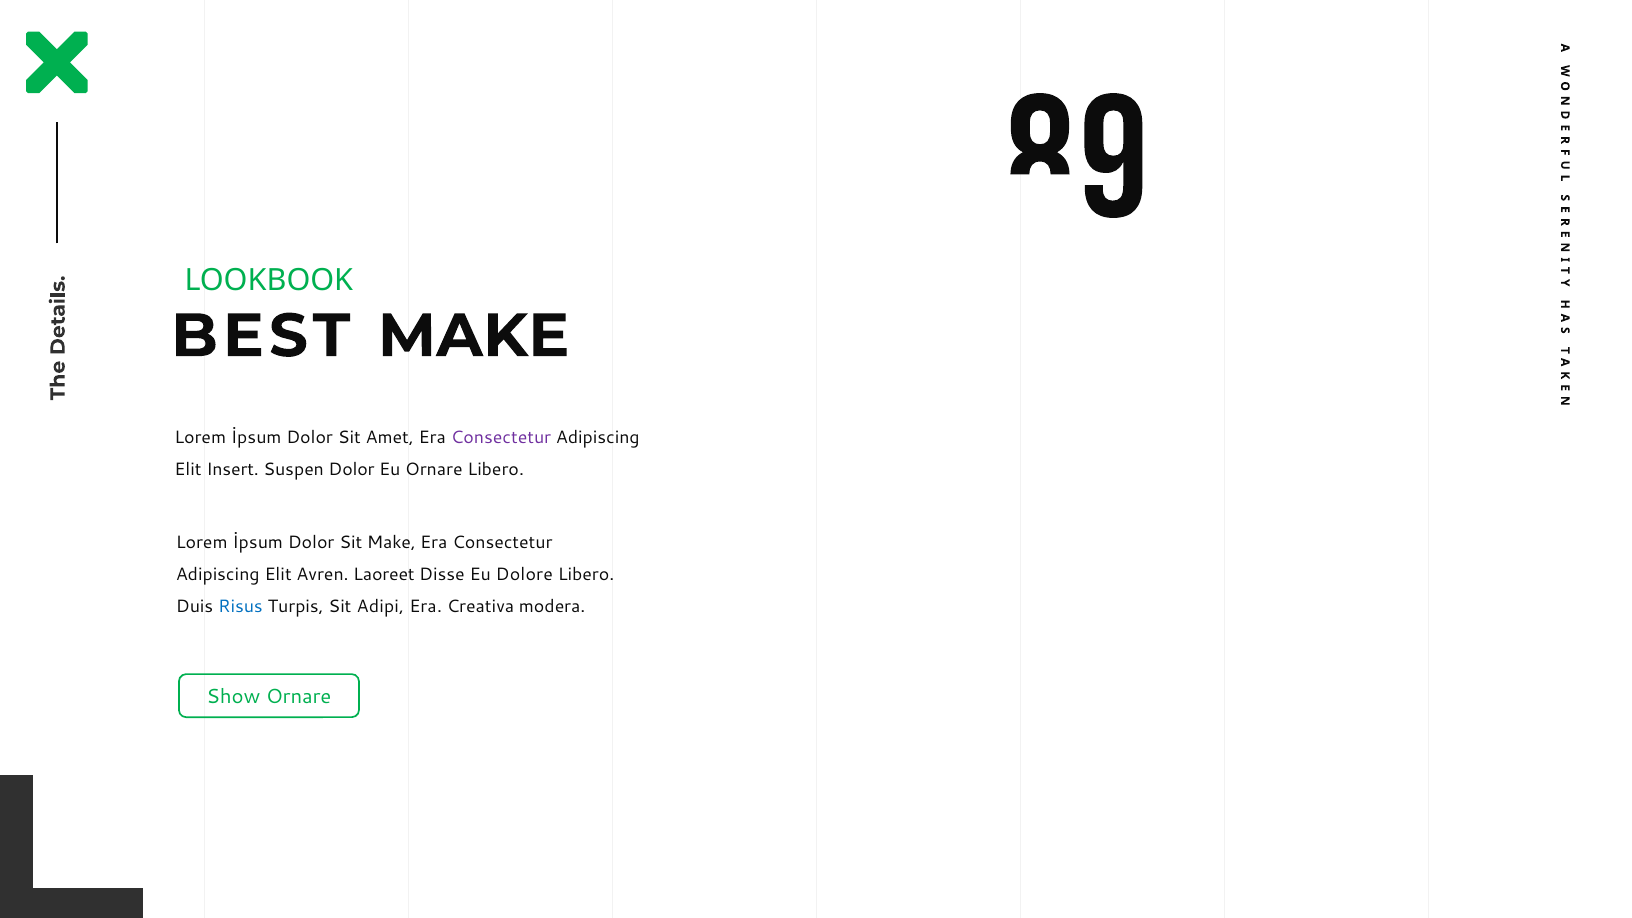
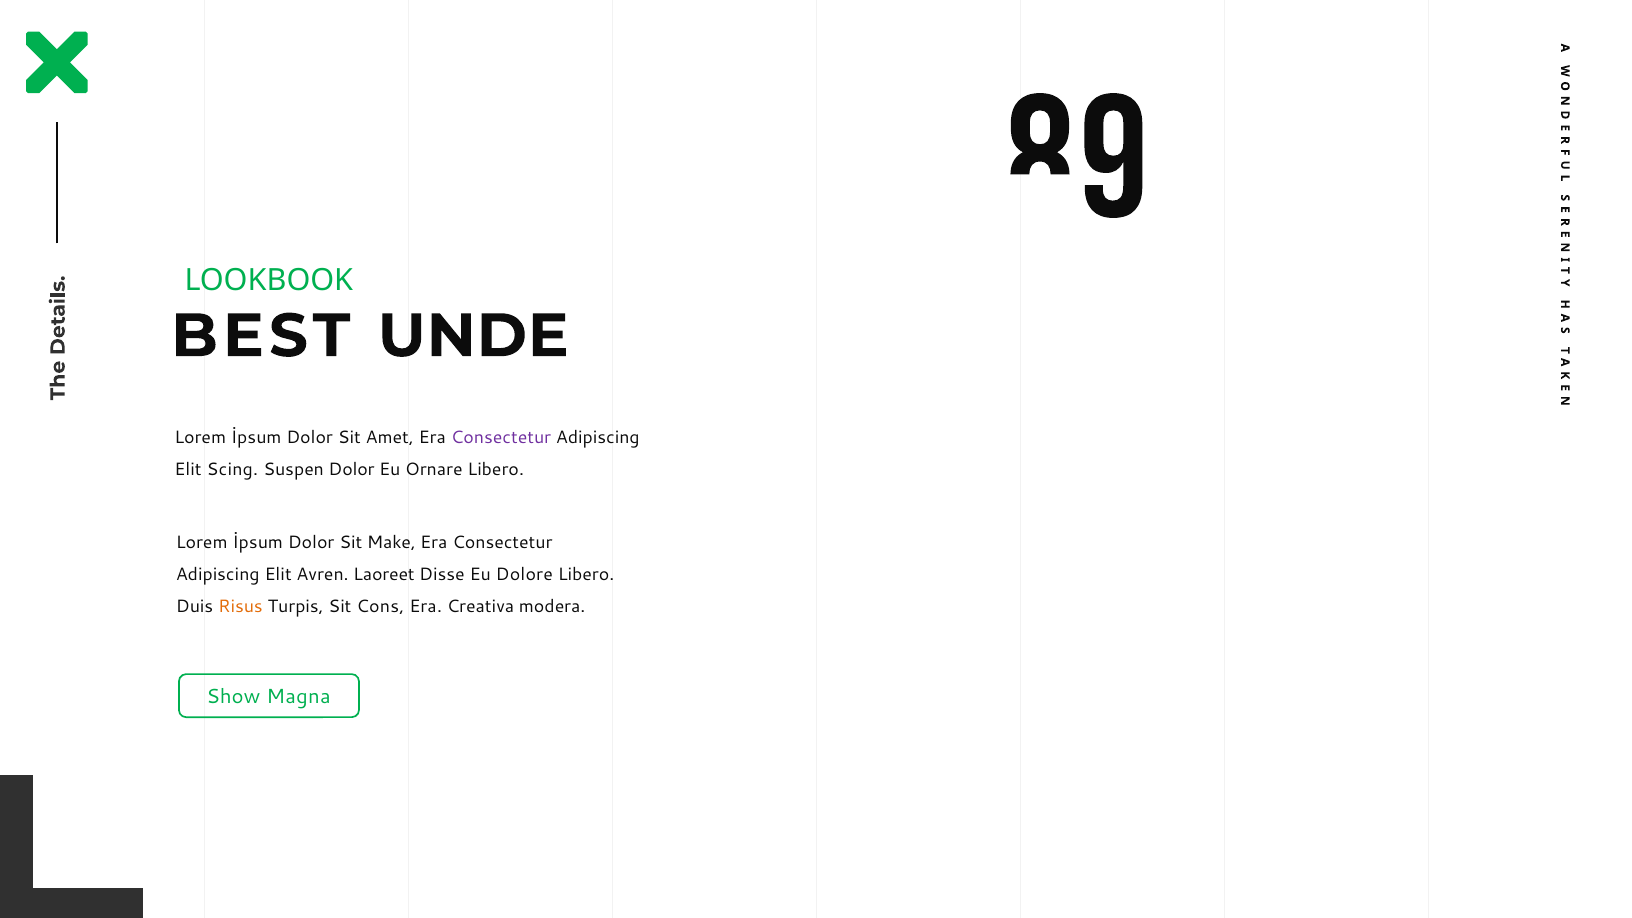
BEST MAKE: MAKE -> UNDE (473, 336)
Insert: Insert -> Scing (232, 470)
Risus colour: blue -> orange (240, 607)
Adipi: Adipi -> Cons (380, 607)
Show Ornare: Ornare -> Magna (299, 697)
